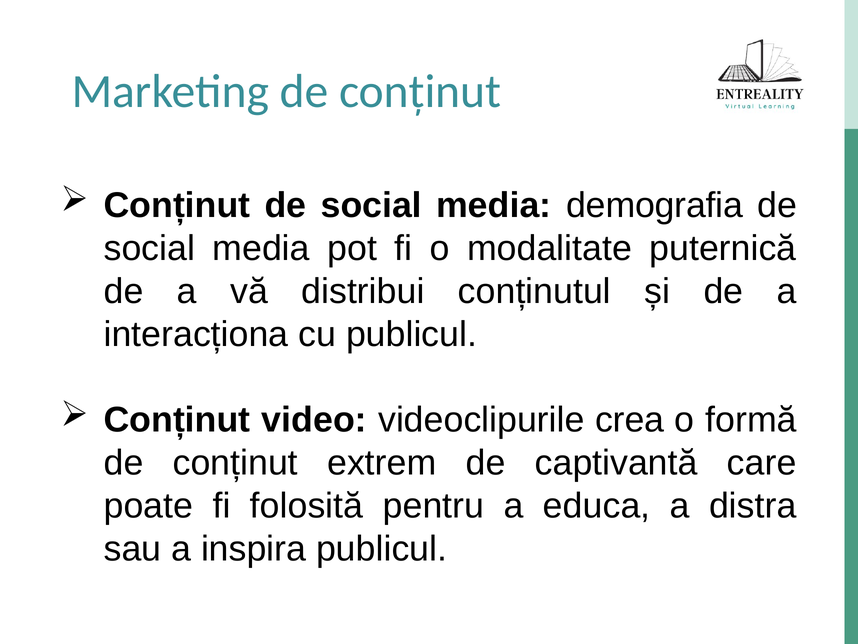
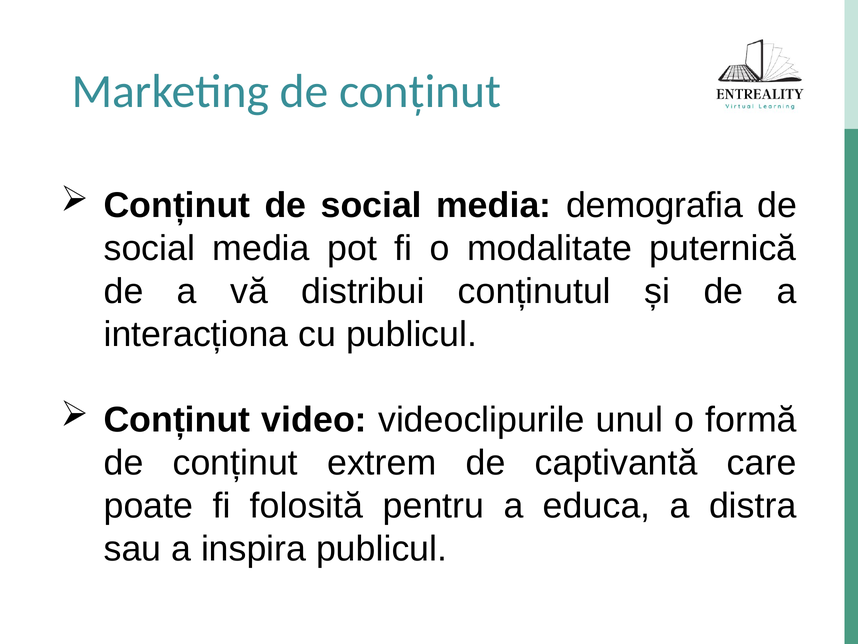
crea: crea -> unul (630, 420)
